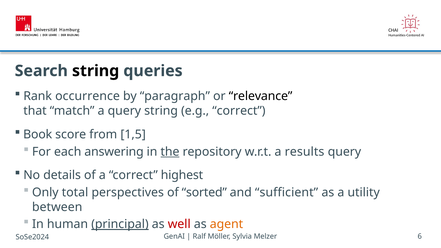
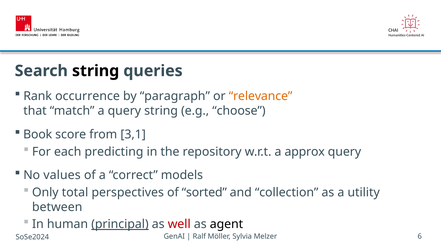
relevance colour: black -> orange (261, 96)
e.g correct: correct -> choose (239, 111)
1,5: 1,5 -> 3,1 (133, 135)
answering: answering -> predicting (114, 152)
the underline: present -> none (170, 152)
results: results -> approx (305, 152)
details: details -> values (62, 175)
highest: highest -> models (182, 175)
sufficient: sufficient -> collection (287, 192)
agent colour: orange -> black (226, 224)
